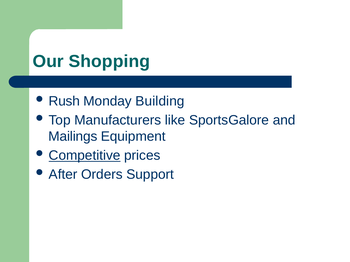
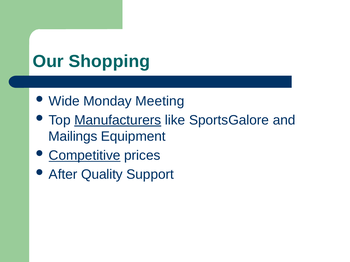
Rush: Rush -> Wide (64, 101)
Building: Building -> Meeting (160, 101)
Manufacturers underline: none -> present (118, 120)
Orders: Orders -> Quality (102, 175)
